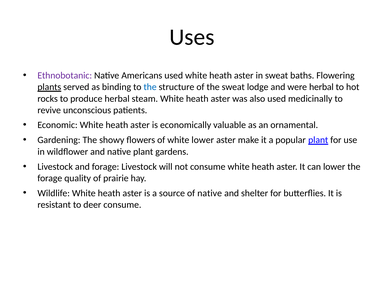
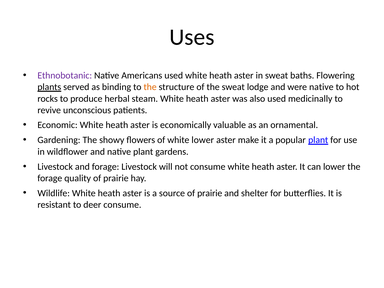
the colour: blue -> orange (150, 87)
were herbal: herbal -> native (321, 87)
source of native: native -> prairie (210, 193)
